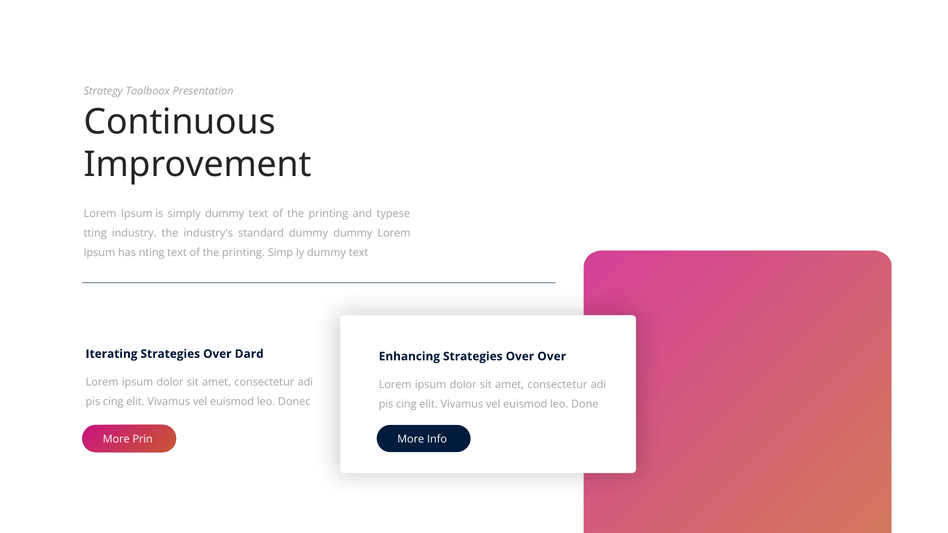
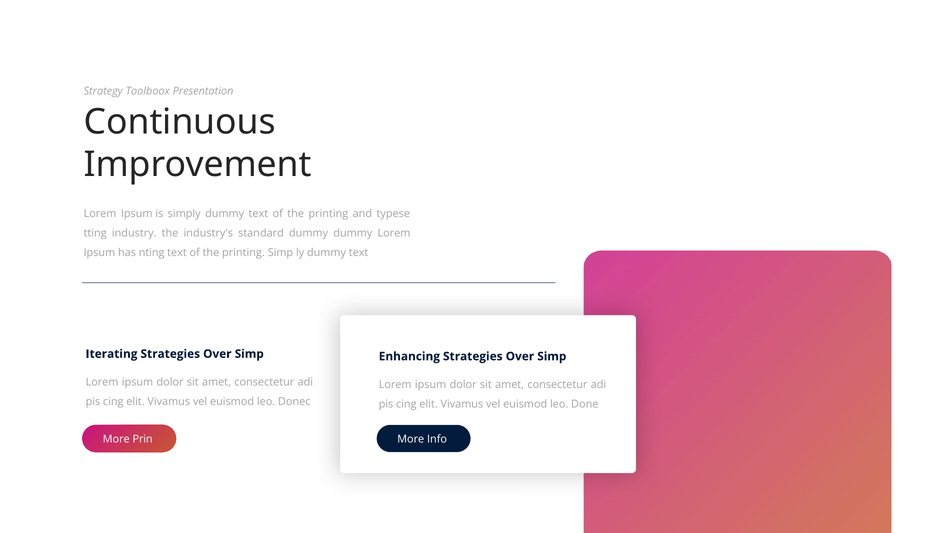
Iterating Strategies Over Dard: Dard -> Simp (249, 354)
Enhancing Strategies Over Over: Over -> Simp (552, 357)
